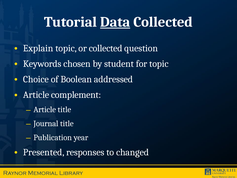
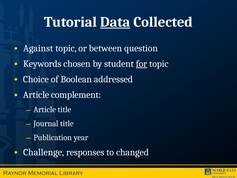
Explain: Explain -> Against (38, 48)
or collected: collected -> between (106, 48)
for underline: none -> present (142, 64)
Presented: Presented -> Challenge (44, 152)
